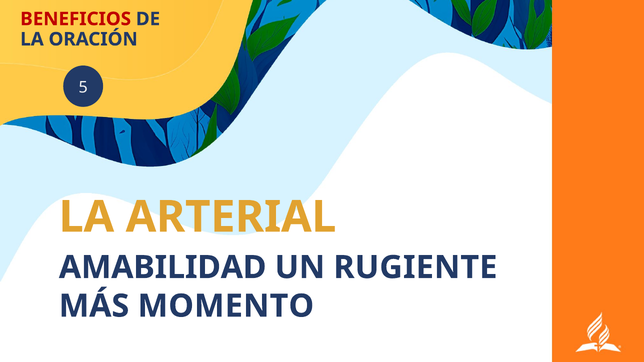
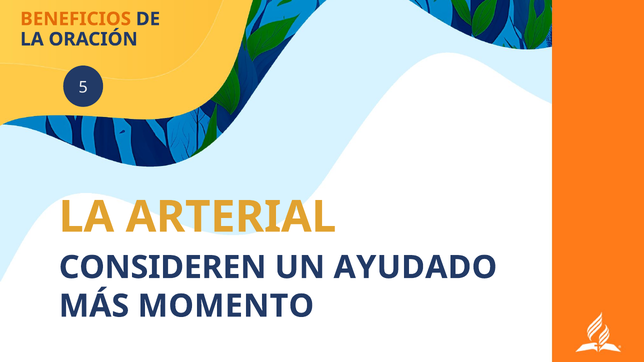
BENEFICIOS colour: red -> orange (76, 19)
AMABILIDAD: AMABILIDAD -> CONSIDEREN (163, 268)
RUGIENTE: RUGIENTE -> AYUDADO (415, 268)
